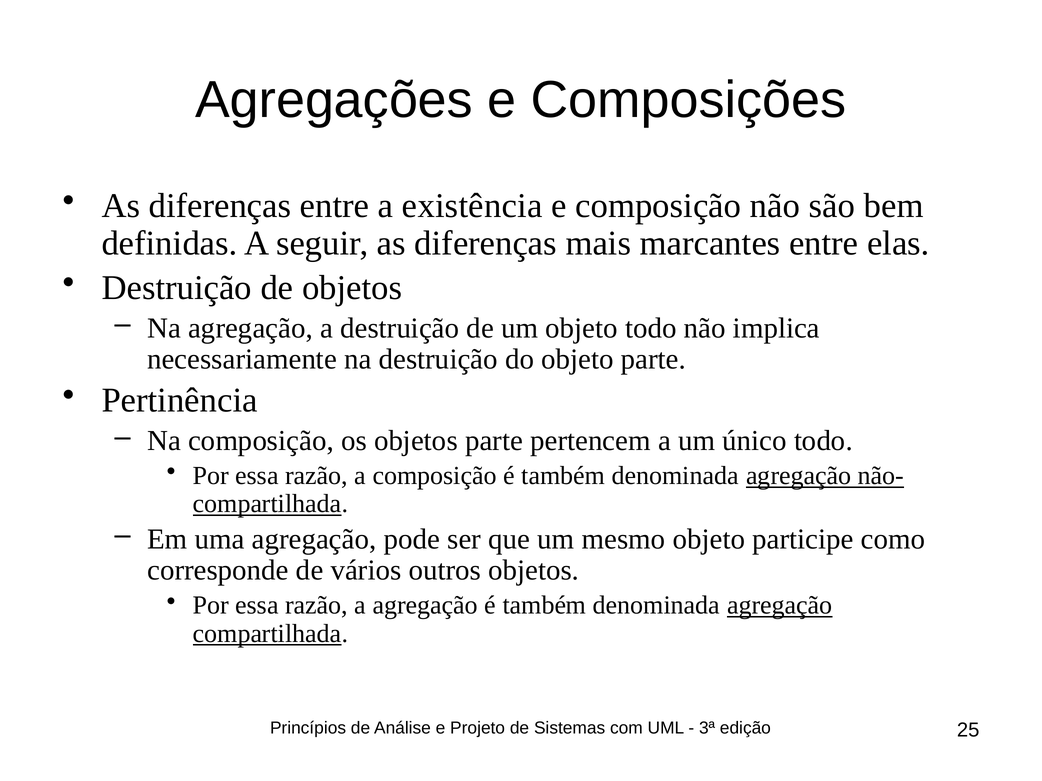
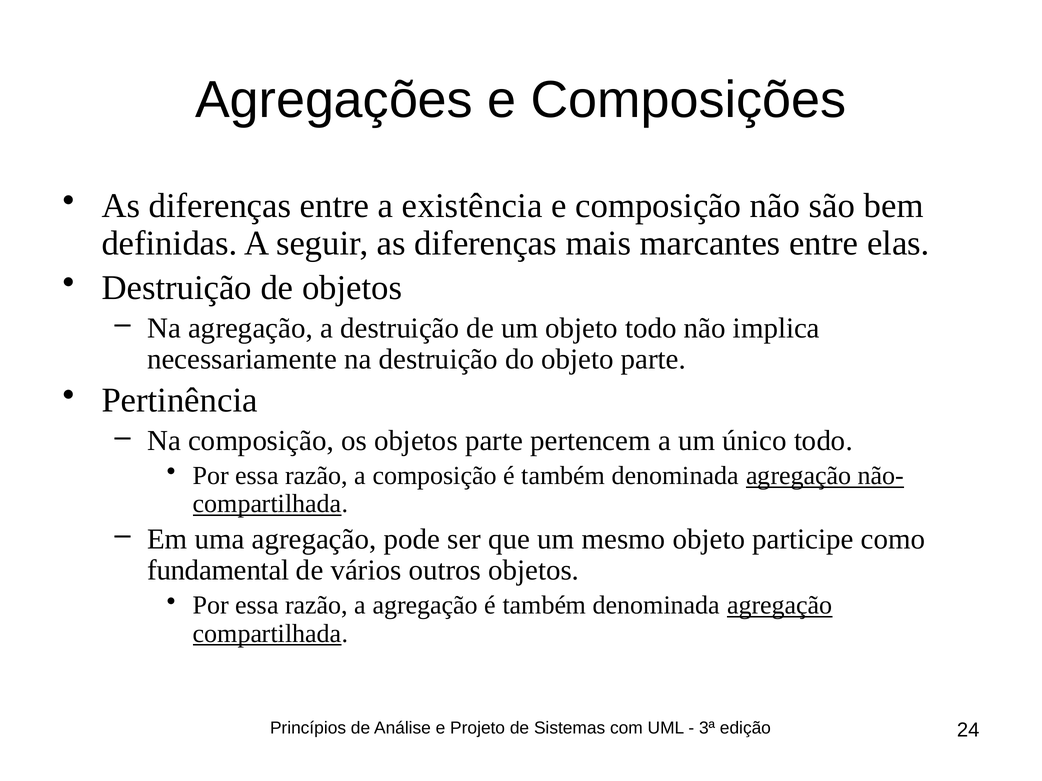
corresponde: corresponde -> fundamental (218, 571)
25: 25 -> 24 (968, 730)
